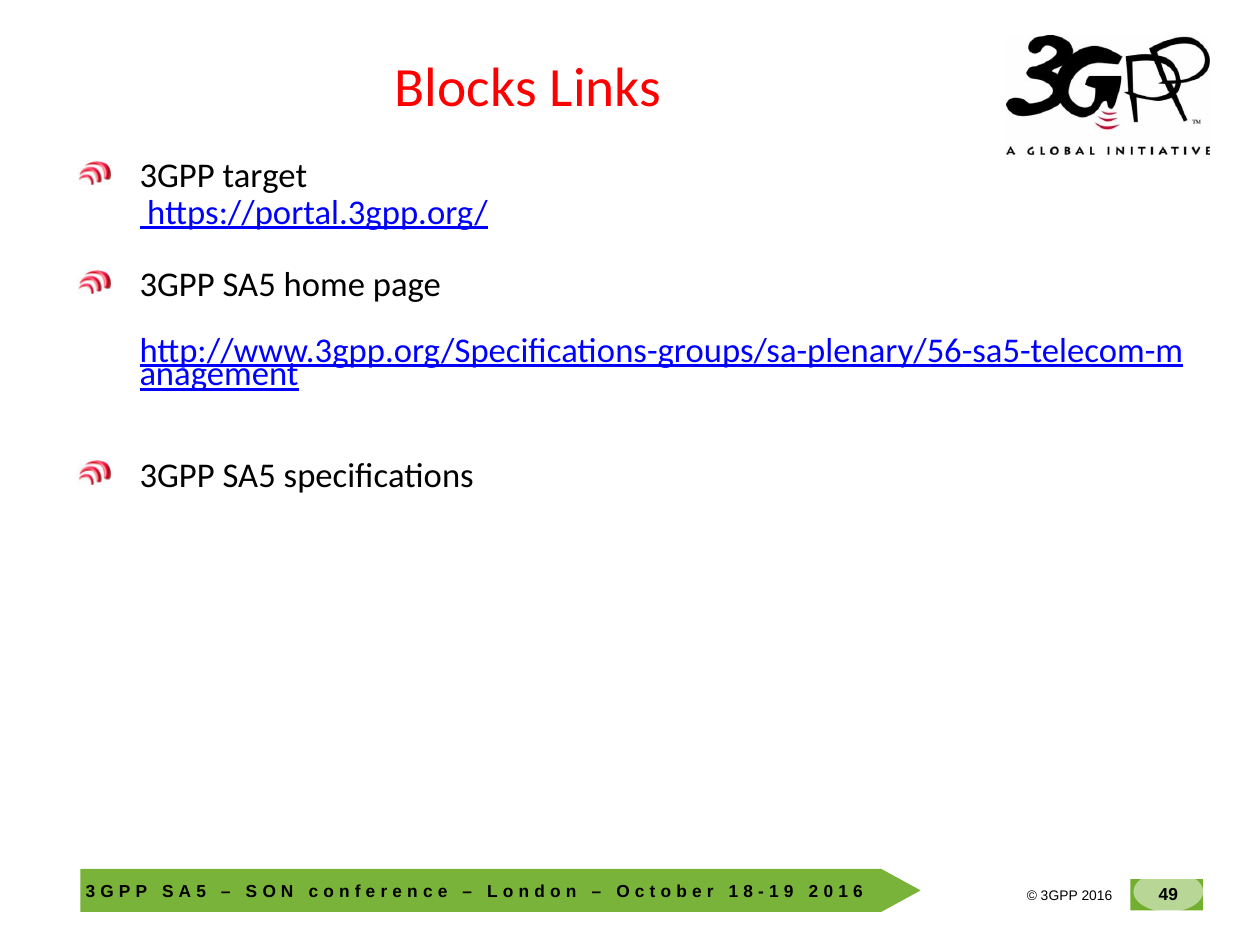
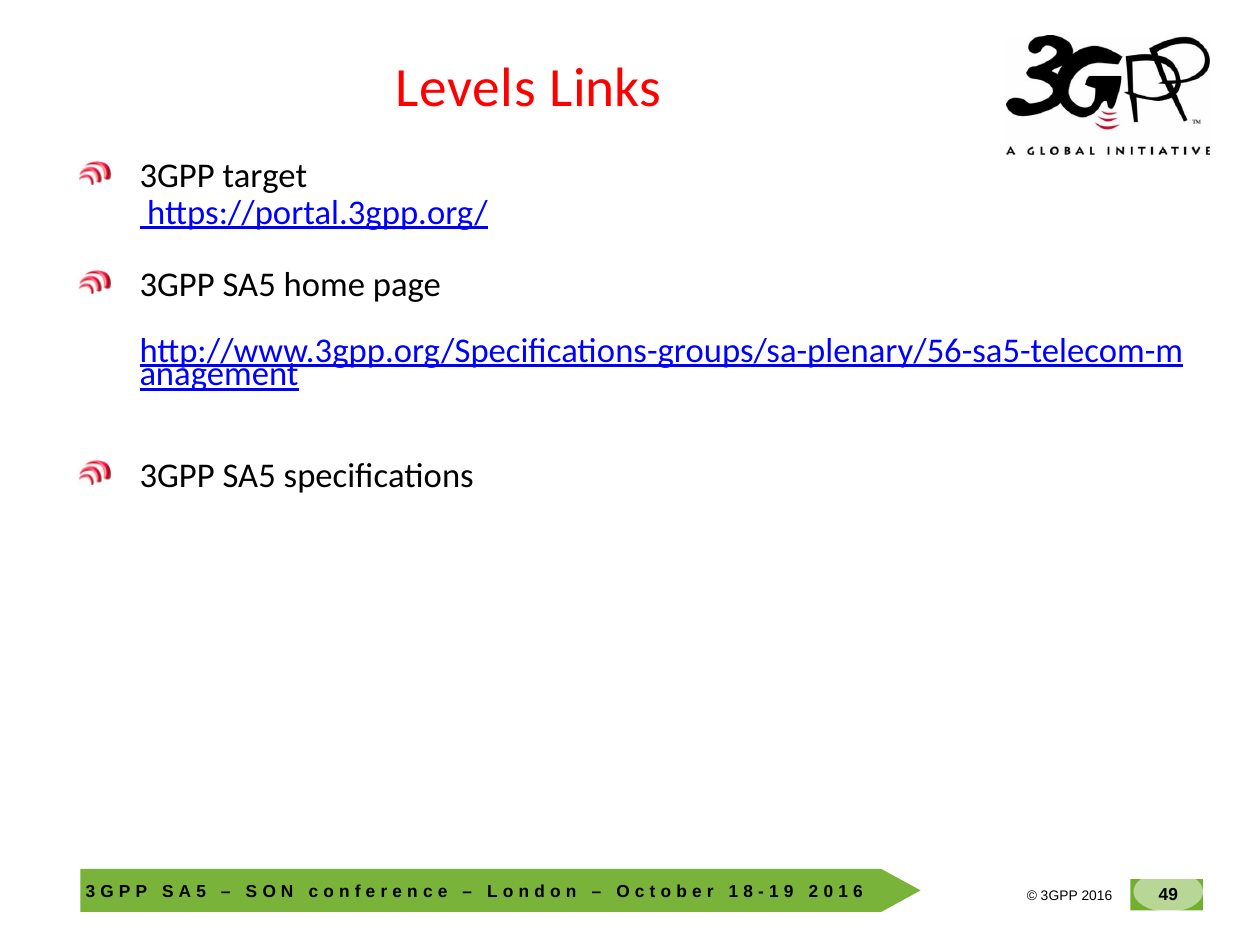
Blocks: Blocks -> Levels (465, 89)
